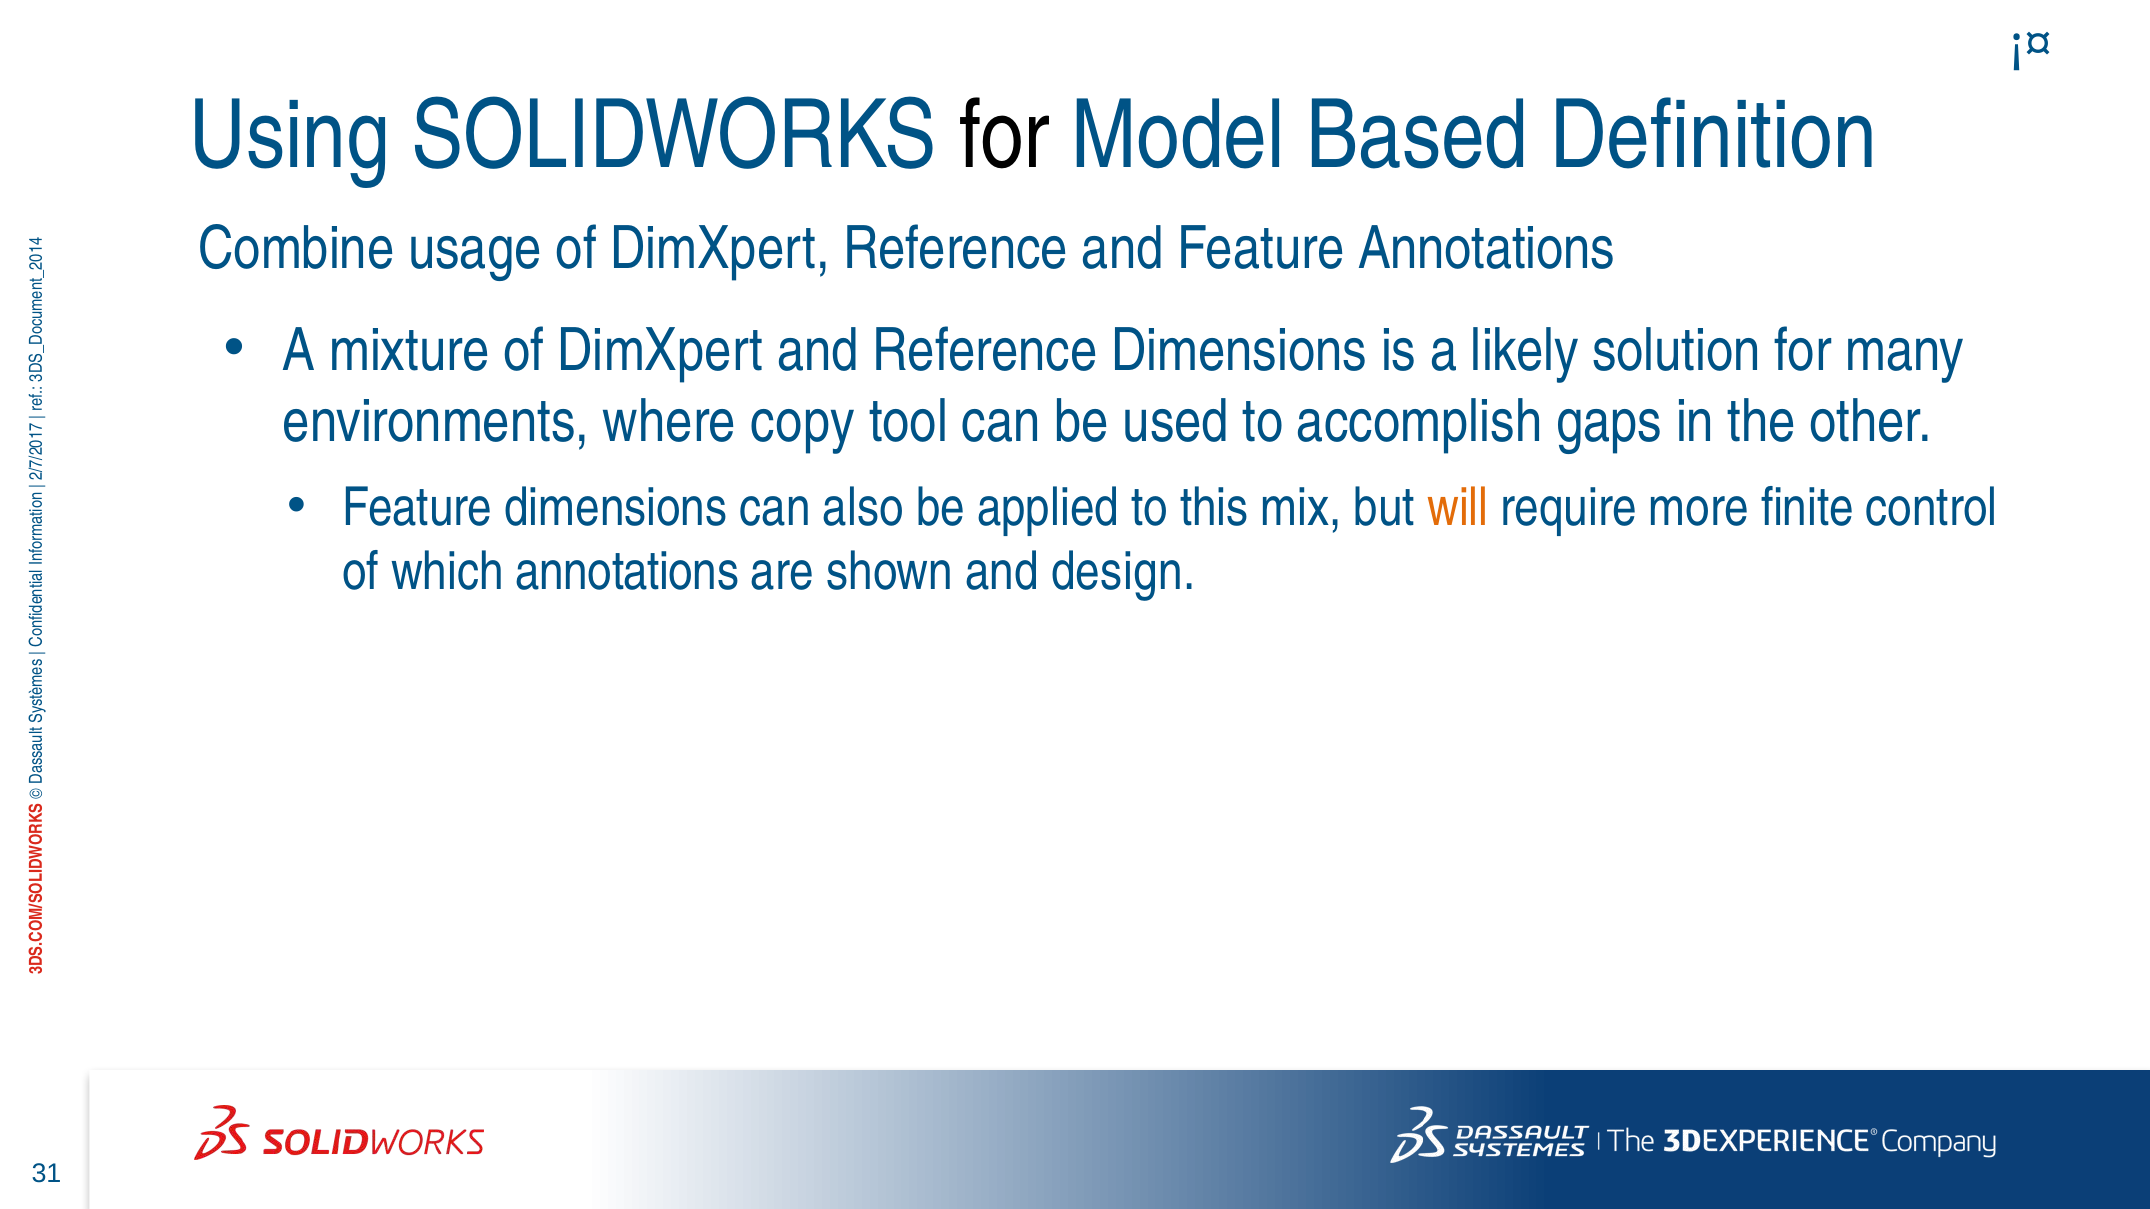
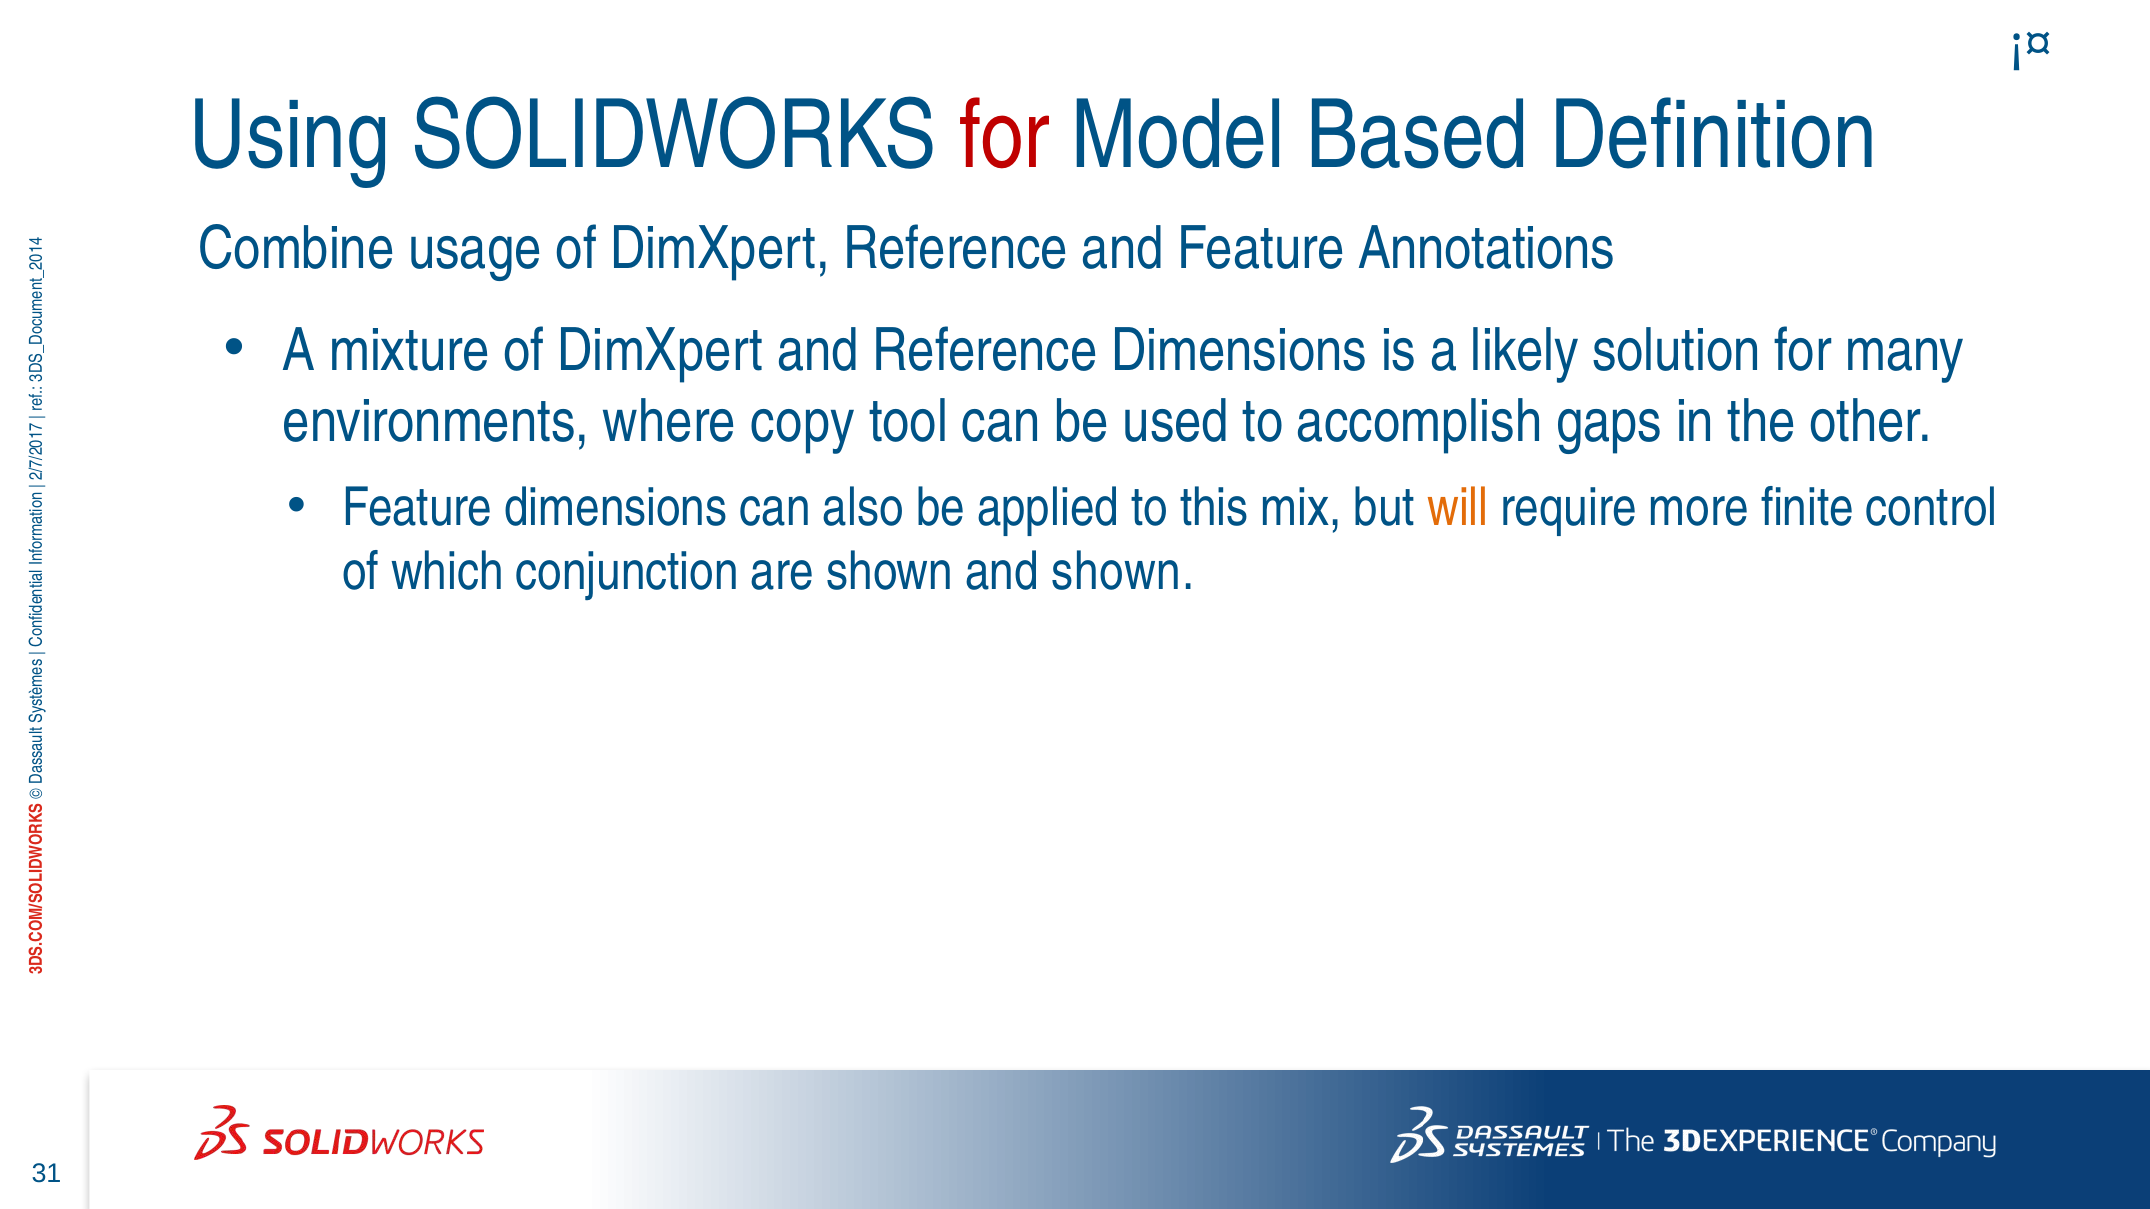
for colour: black -> red (1004, 136)
which annotations: annotations -> conjunction (627, 572)
and design: design -> shown (1123, 572)
